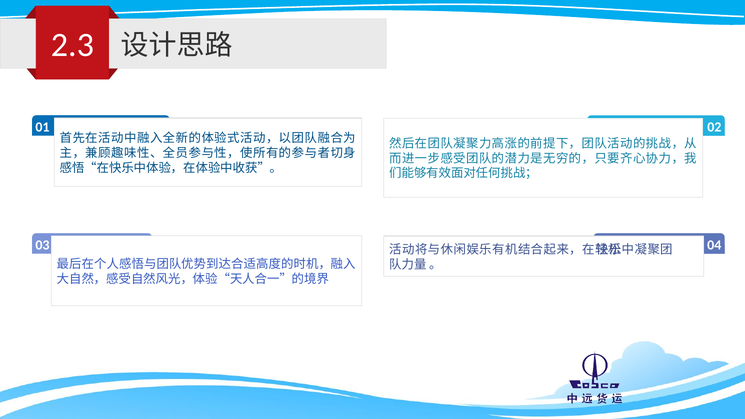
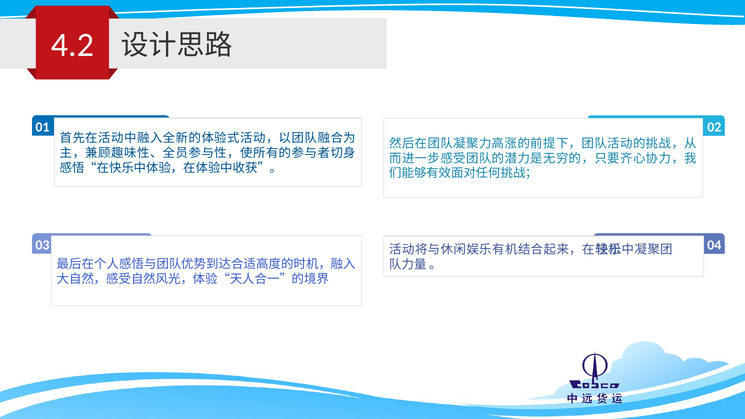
2.3: 2.3 -> 4.2 (72, 45)
